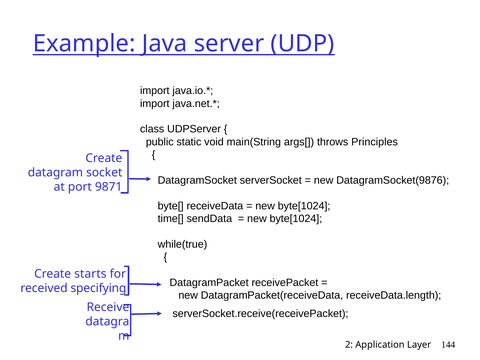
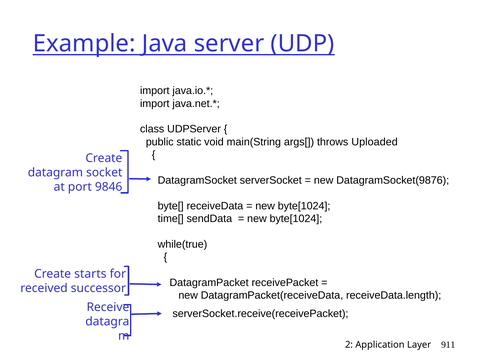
Principles: Principles -> Uploaded (375, 142)
9871: 9871 -> 9846 (109, 187)
specifying: specifying -> successor (98, 288)
144: 144 -> 911 (448, 345)
